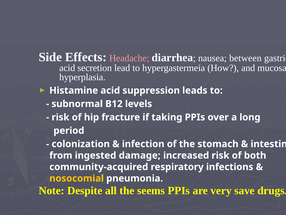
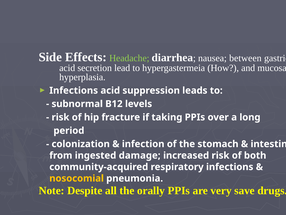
Headache colour: pink -> light green (129, 58)
Histamine: Histamine -> Infections (74, 90)
seems: seems -> orally (151, 190)
